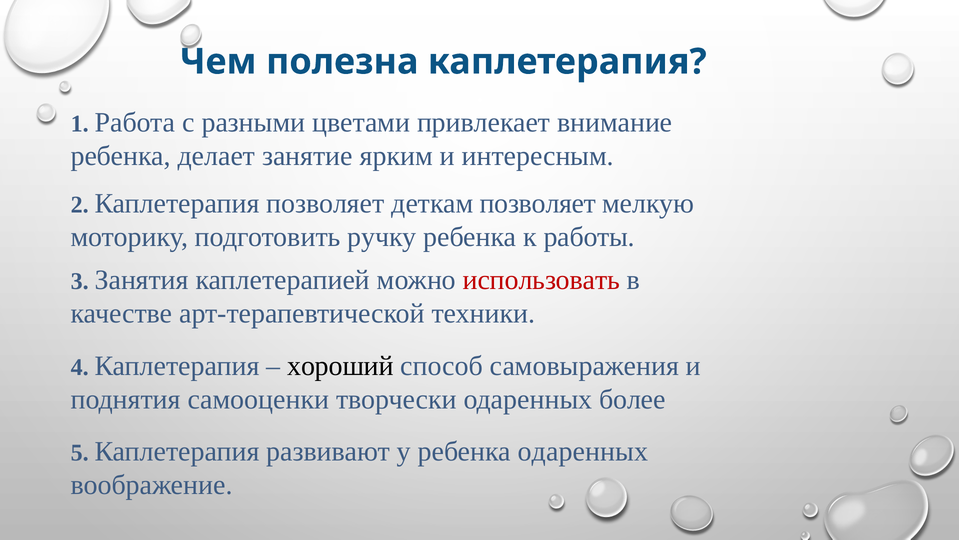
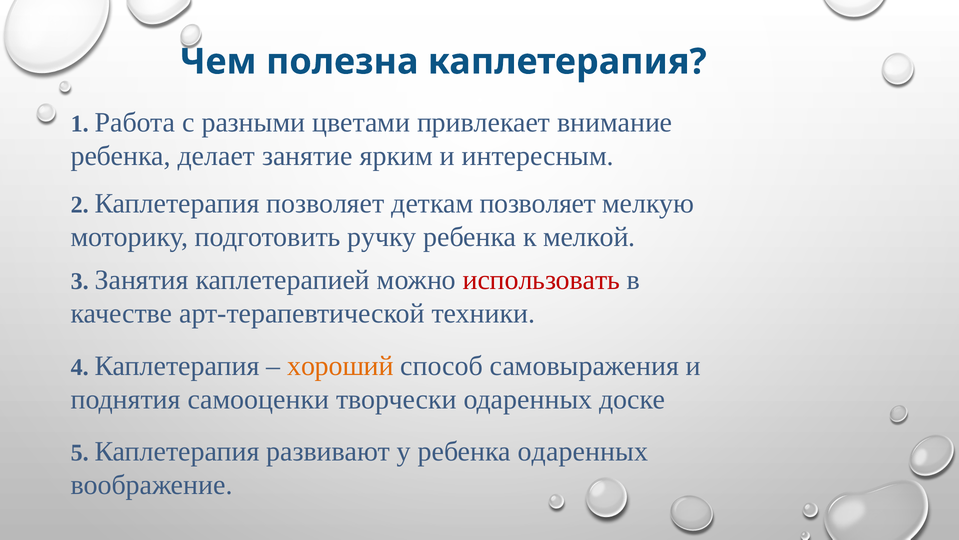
работы: работы -> мелкой (589, 237)
хороший colour: black -> orange (340, 365)
более: более -> доске (632, 399)
